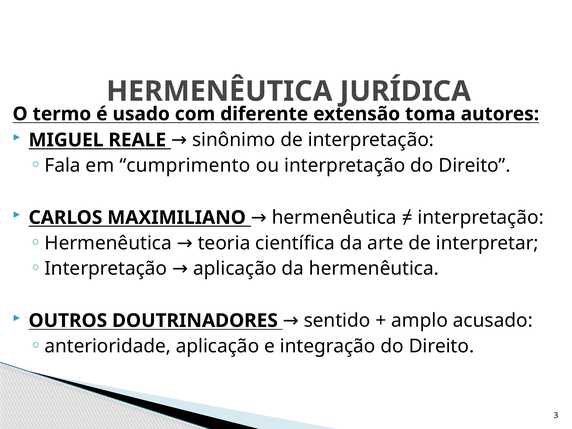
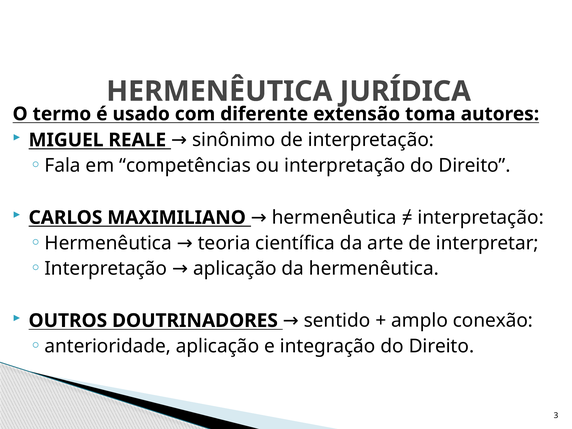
cumprimento: cumprimento -> competências (185, 165)
acusado: acusado -> conexão (493, 321)
